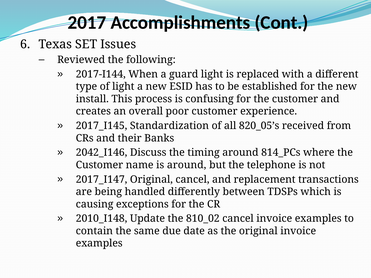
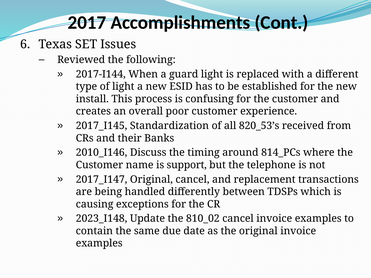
820_05’s: 820_05’s -> 820_53’s (259, 126)
2042_I146: 2042_I146 -> 2010_I146 (102, 153)
is around: around -> support (187, 165)
2010_I148: 2010_I148 -> 2023_I148 (102, 219)
